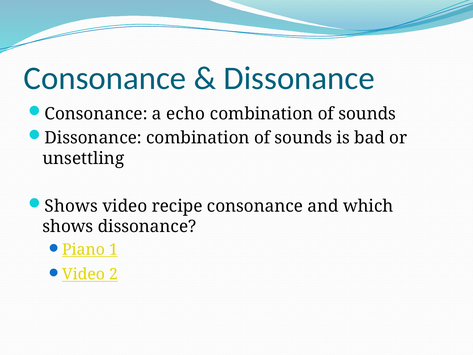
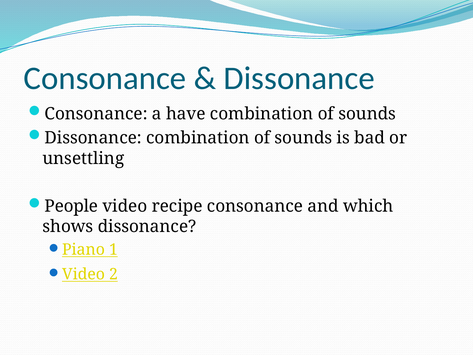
echo: echo -> have (186, 114)
Shows: Shows -> People (71, 206)
